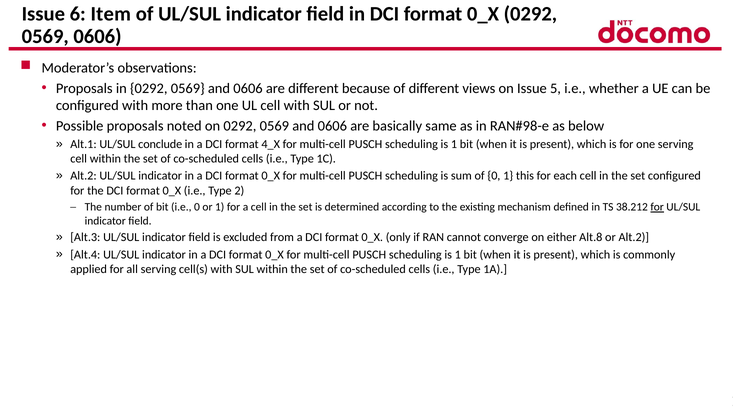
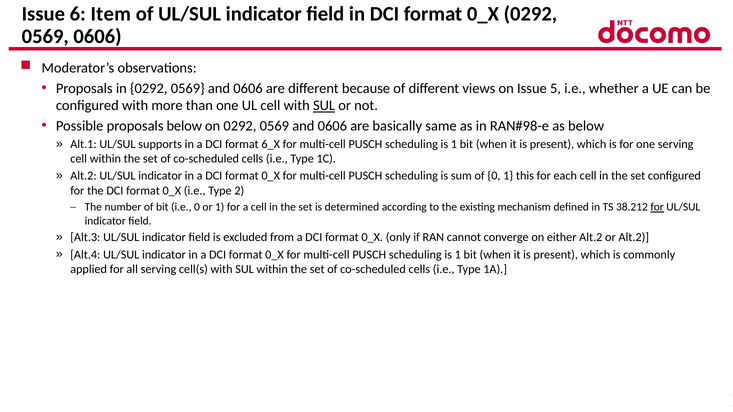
SUL underline: none -> present (324, 106)
proposals noted: noted -> below (184, 126)
conclude: conclude -> supports (160, 144)
4_X: 4_X -> 6_X (271, 144)
either Alt.8: Alt.8 -> Alt.2 (591, 238)
